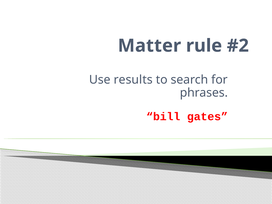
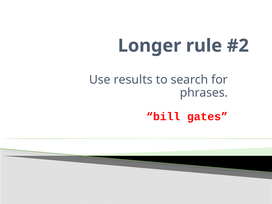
Matter: Matter -> Longer (150, 46)
